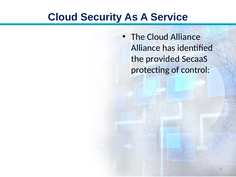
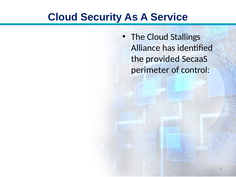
Cloud Alliance: Alliance -> Stallings (186, 37)
protecting: protecting -> perimeter (150, 70)
